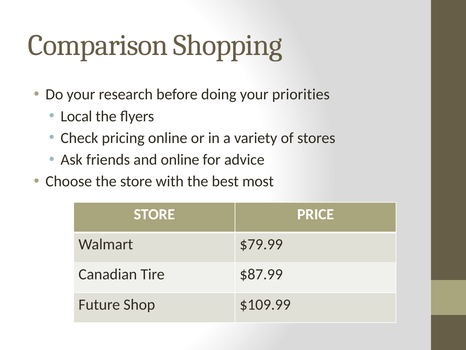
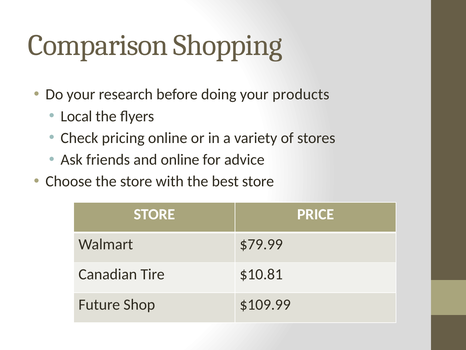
priorities: priorities -> products (301, 94)
best most: most -> store (258, 181)
$87.99: $87.99 -> $10.81 (261, 274)
